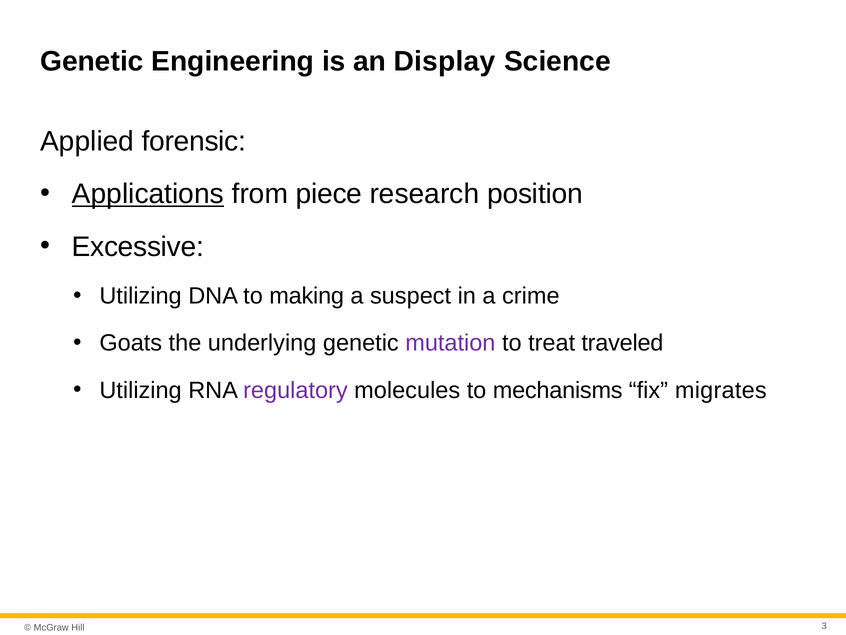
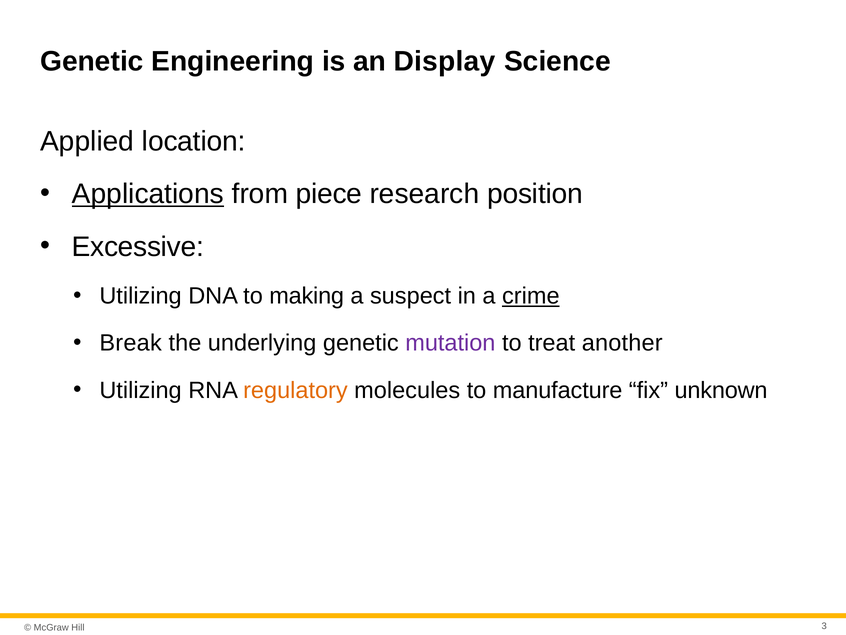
forensic: forensic -> location (194, 141)
crime underline: none -> present (531, 296)
Goats: Goats -> Break (131, 343)
traveled: traveled -> another (622, 343)
regulatory colour: purple -> orange (295, 390)
mechanisms: mechanisms -> manufacture (558, 390)
migrates: migrates -> unknown (721, 390)
